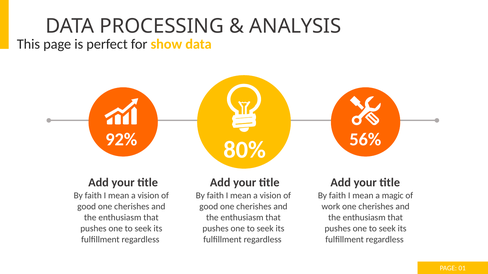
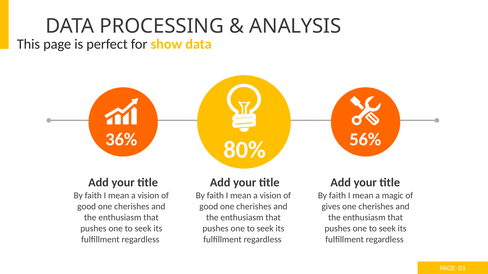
92%: 92% -> 36% (121, 140)
work: work -> gives (331, 207)
